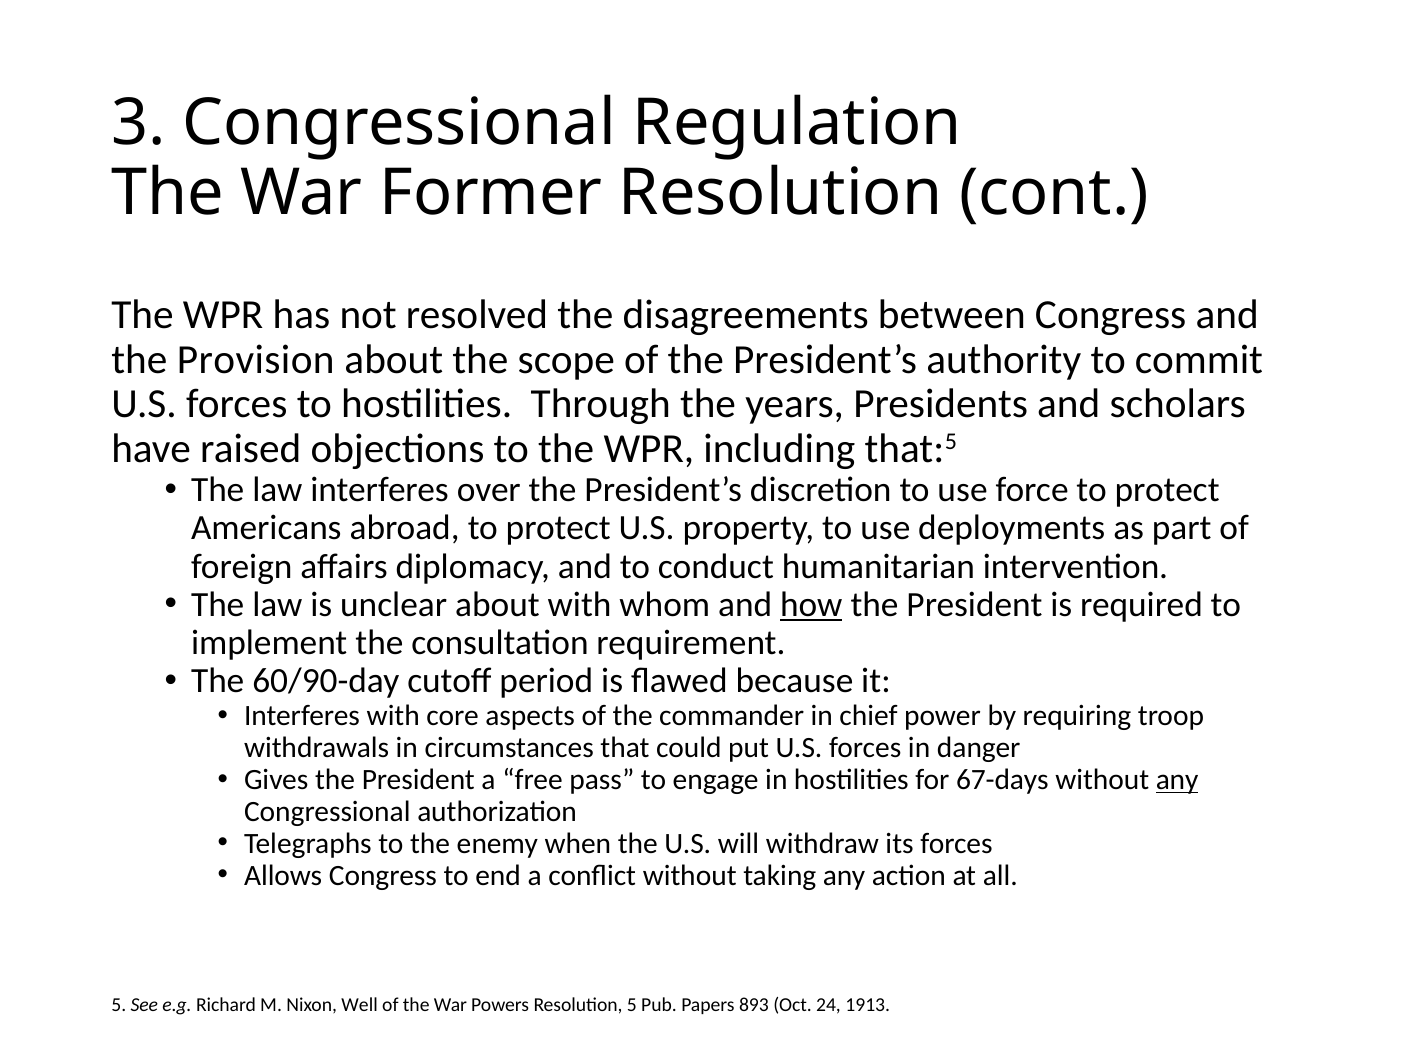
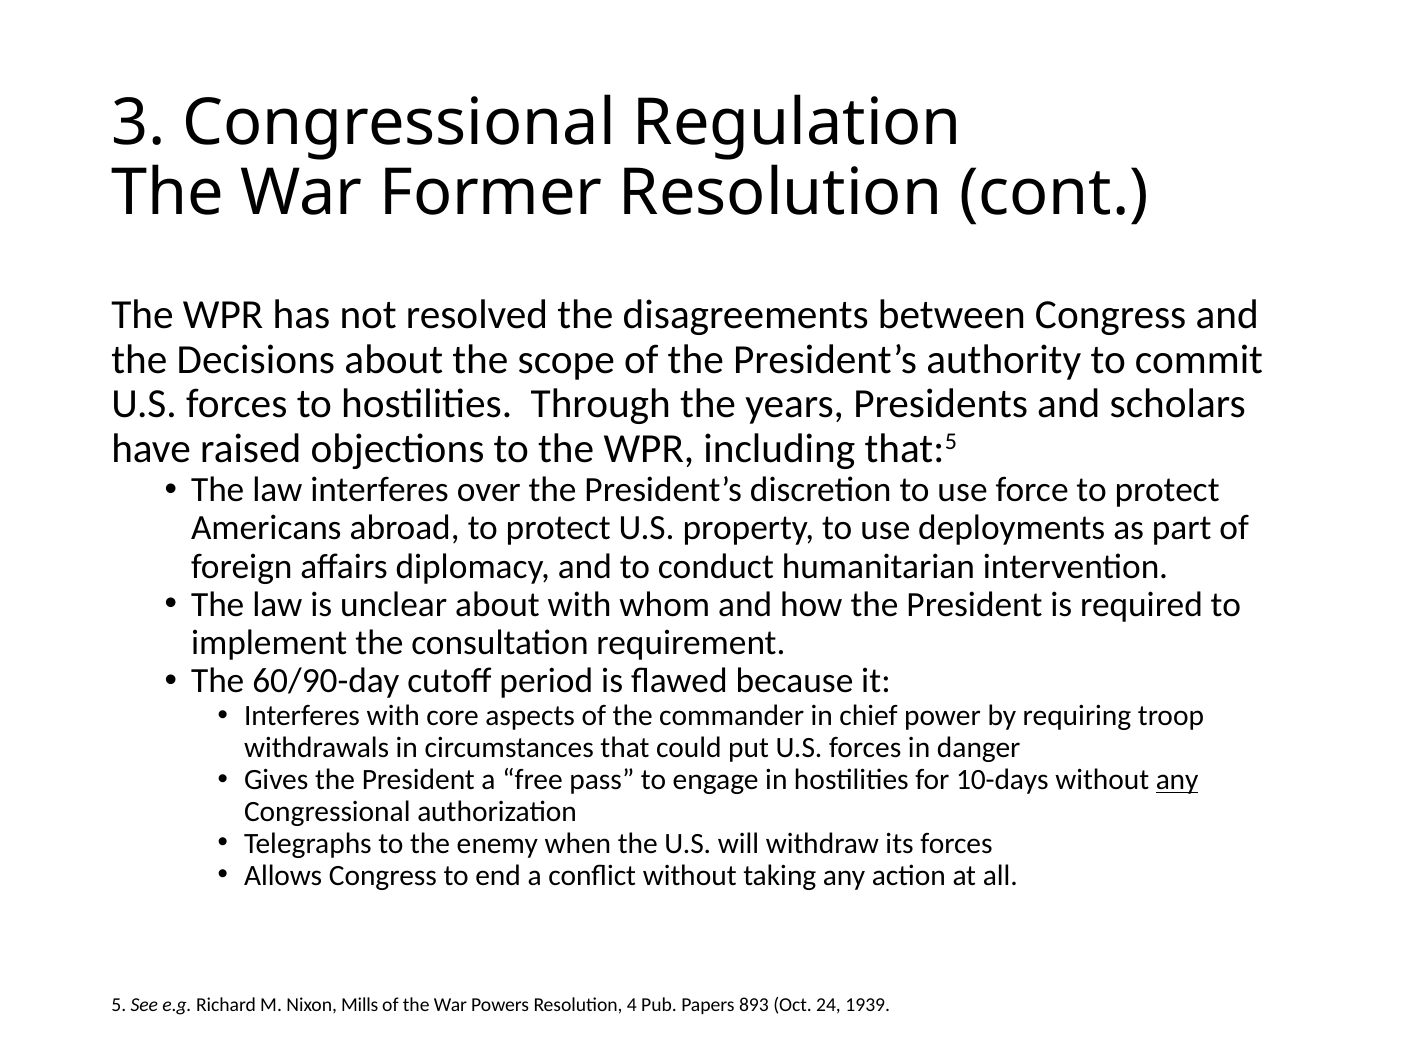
Provision: Provision -> Decisions (256, 360)
how underline: present -> none (811, 605)
67-days: 67-days -> 10-days (1002, 780)
Well: Well -> Mills (360, 1006)
Resolution 5: 5 -> 4 (632, 1006)
1913: 1913 -> 1939 (868, 1006)
